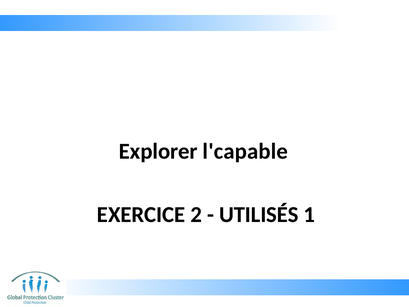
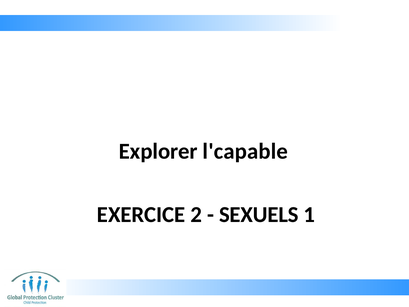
UTILISÉS: UTILISÉS -> SEXUELS (259, 214)
